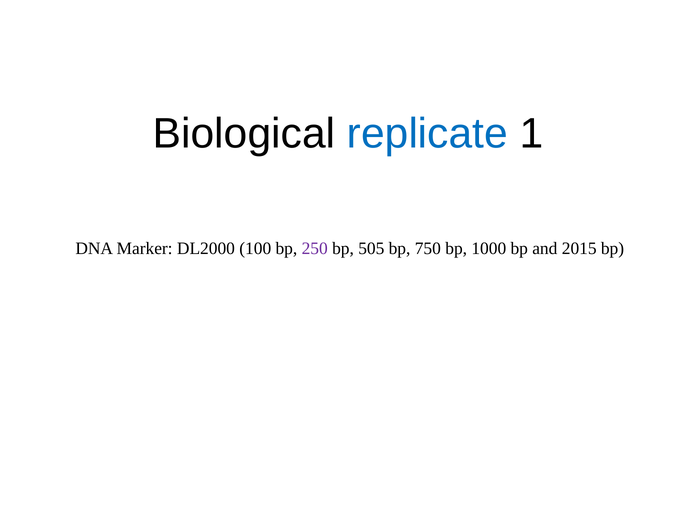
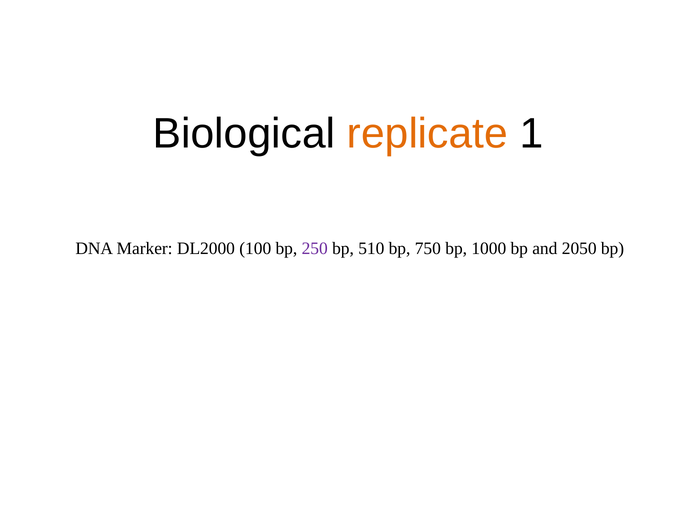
replicate colour: blue -> orange (427, 134)
505: 505 -> 510 (371, 249)
2015: 2015 -> 2050 (579, 249)
